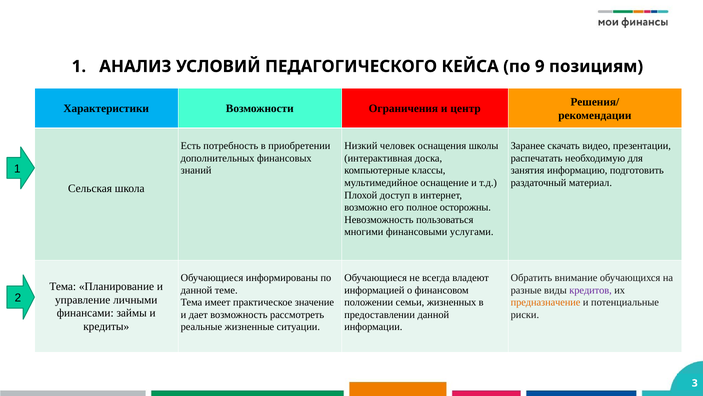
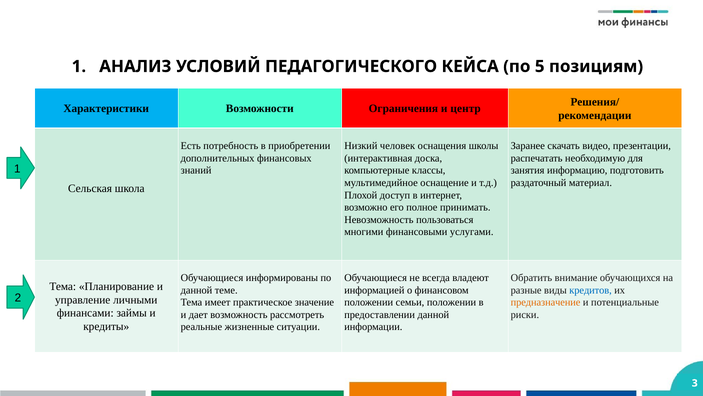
9: 9 -> 5 (540, 66)
осторожны: осторожны -> принимать (465, 207)
кредитов colour: purple -> blue (591, 290)
семьи жизненных: жизненных -> положении (451, 303)
